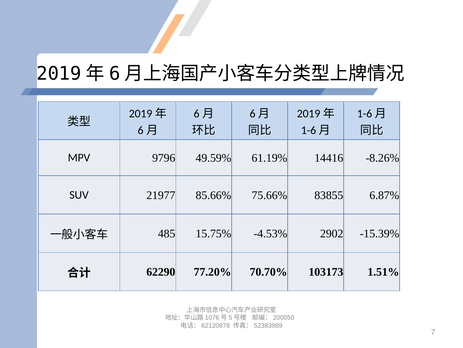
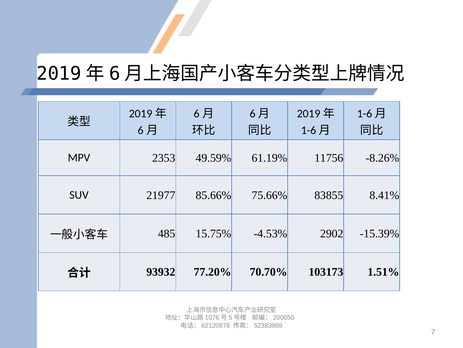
9796: 9796 -> 2353 (164, 158)
14416: 14416 -> 11756 (329, 158)
6.87%: 6.87% -> 8.41% (384, 195)
62290: 62290 -> 93932 (161, 271)
